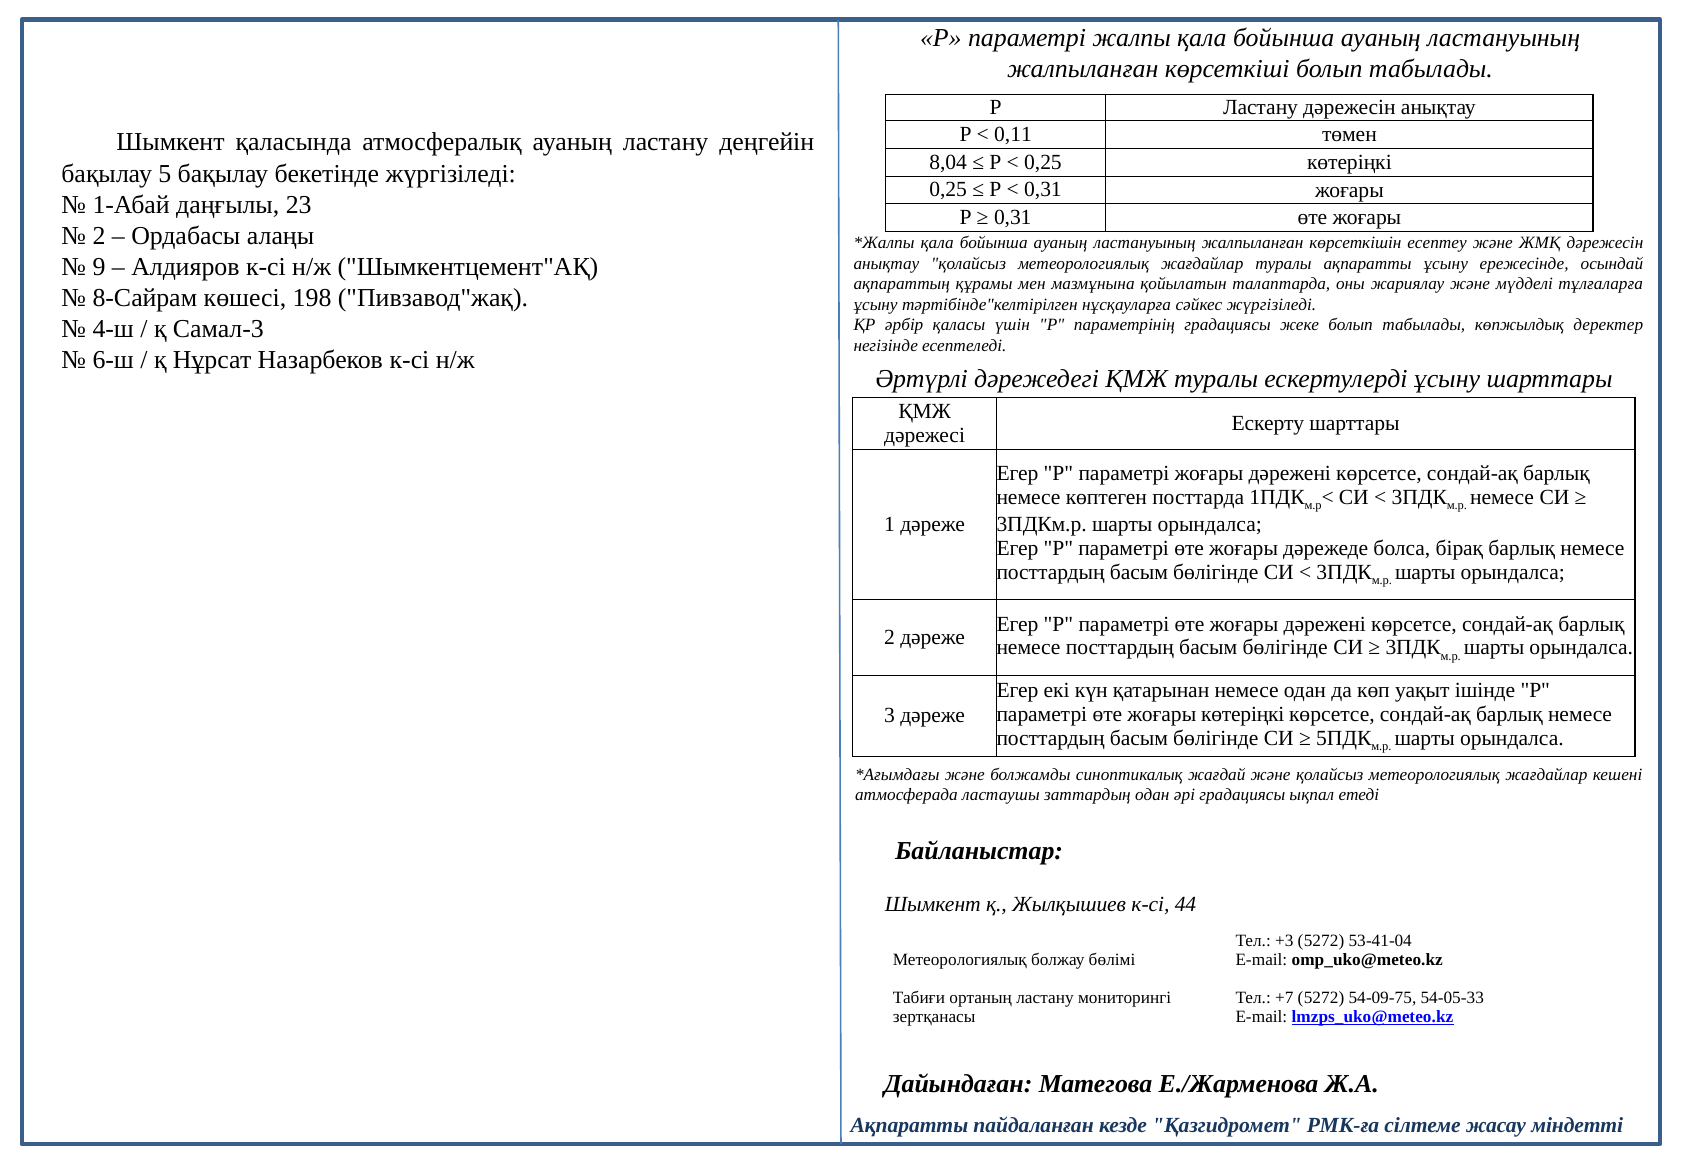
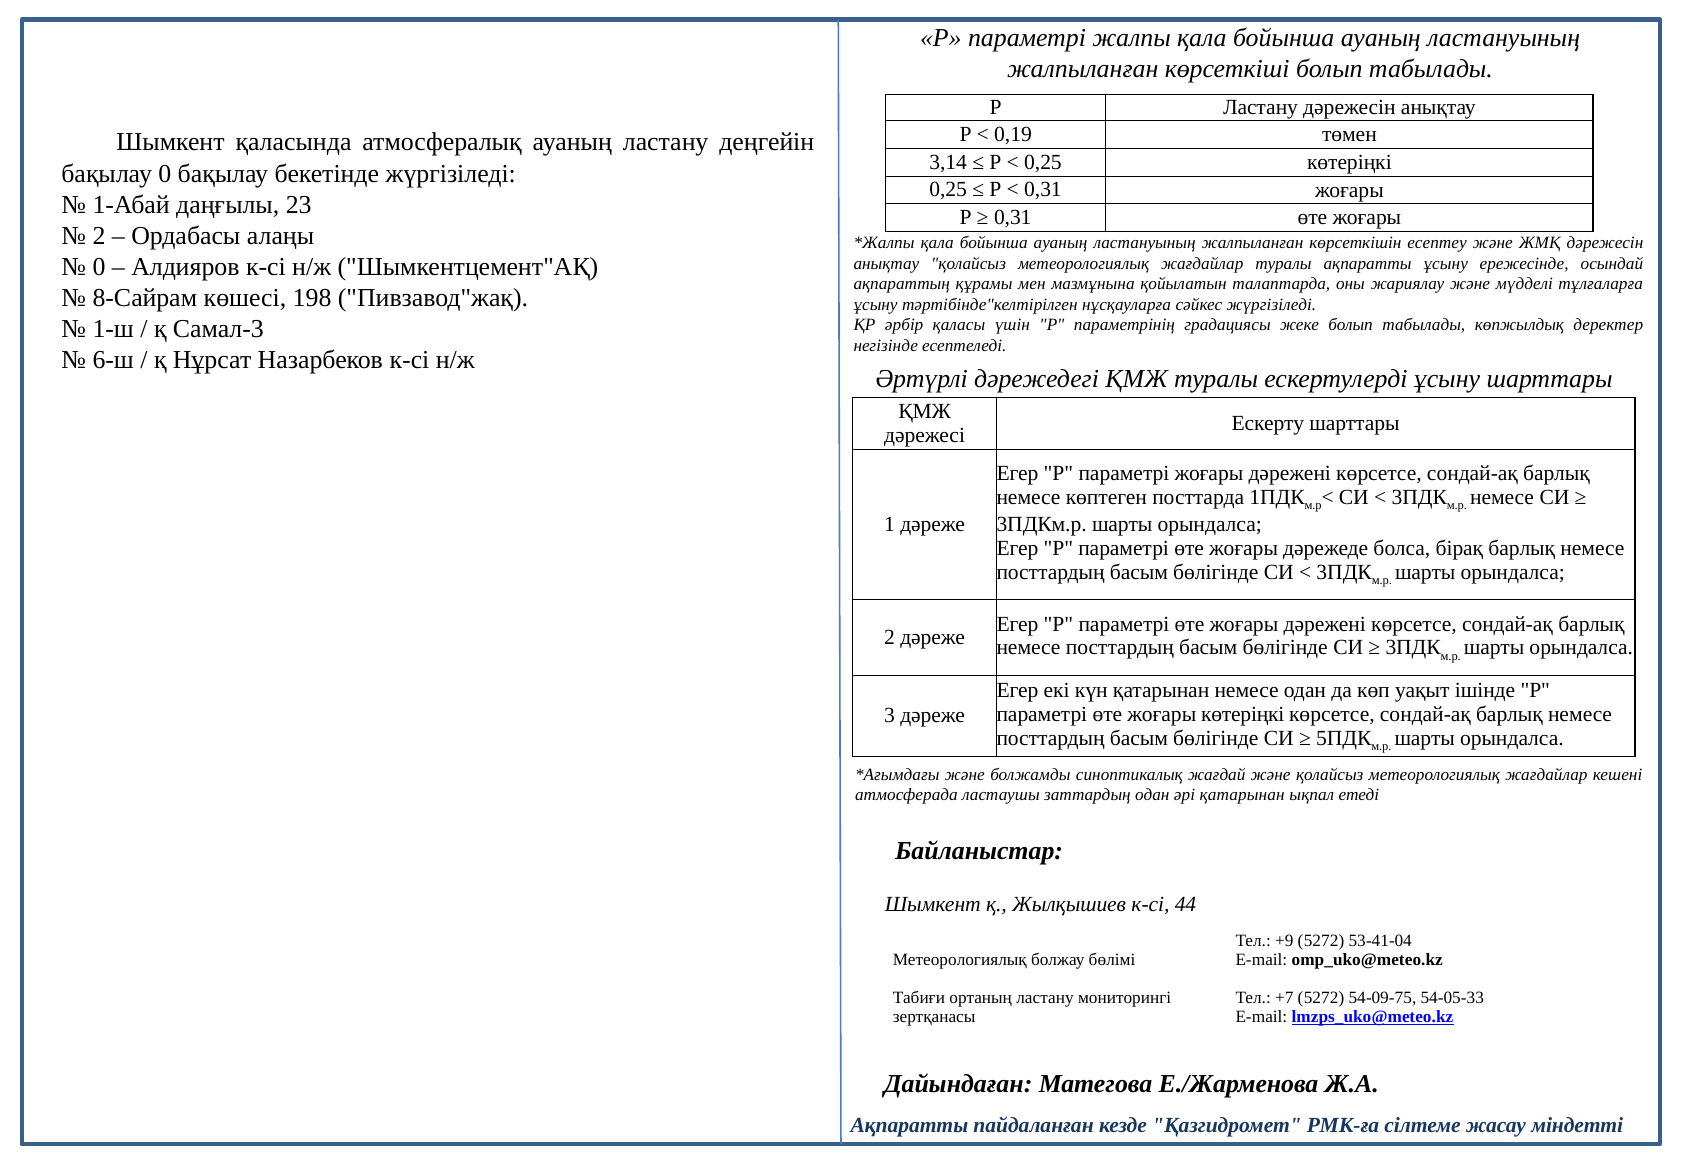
0,11: 0,11 -> 0,19 (1013, 134)
8,04: 8,04 -> 3,14 (948, 162)
бақылау 5: 5 -> 0 (165, 174)
9: 9 -> 0 (99, 267)
4-ш: 4-ш -> 1-ш (113, 329)
әрі градациясы: градациясы -> қатарынан (1242, 795)
+3: +3 -> +9 (1284, 941)
